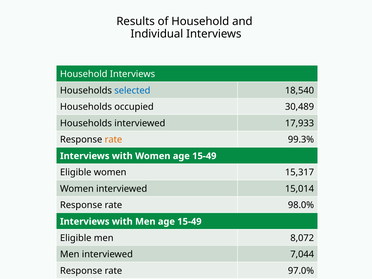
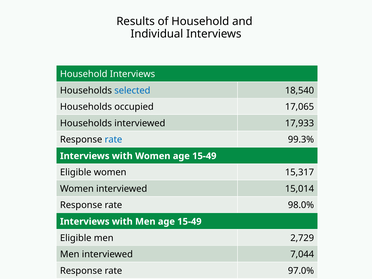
30,489: 30,489 -> 17,065 (300, 107)
rate colour: orange -> blue (113, 140)
8,072: 8,072 -> 2,729 (302, 238)
